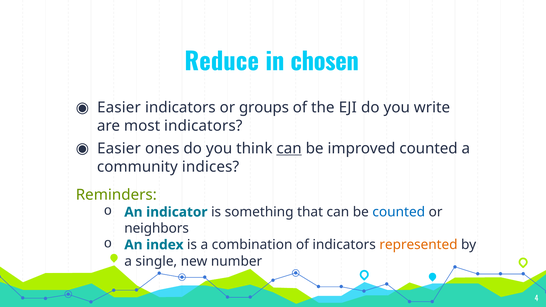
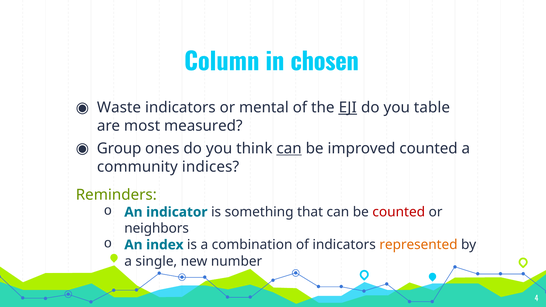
Reduce: Reduce -> Column (222, 62)
Easier: Easier -> Waste (119, 108)
groups: groups -> mental (264, 108)
EJI underline: none -> present (348, 108)
write: write -> table (432, 108)
most indicators: indicators -> measured (203, 126)
Easier: Easier -> Group (119, 149)
counted colour: blue -> red (399, 212)
